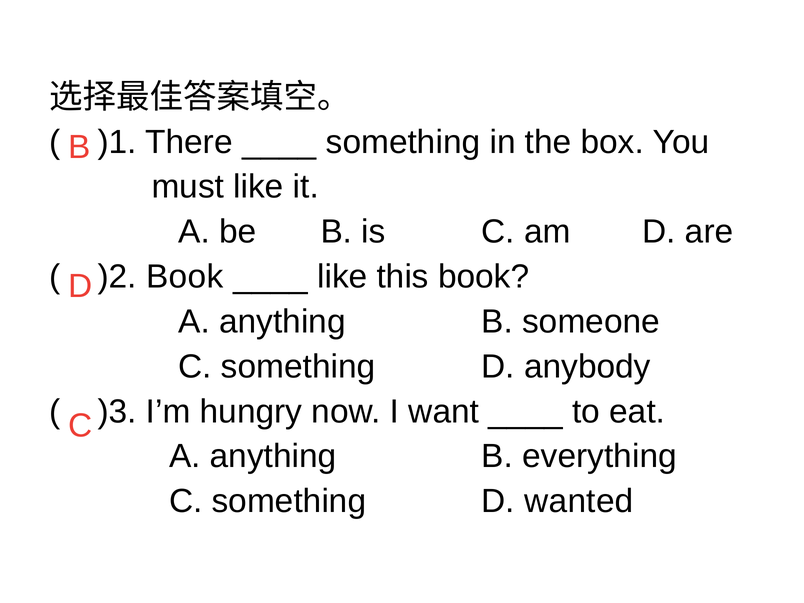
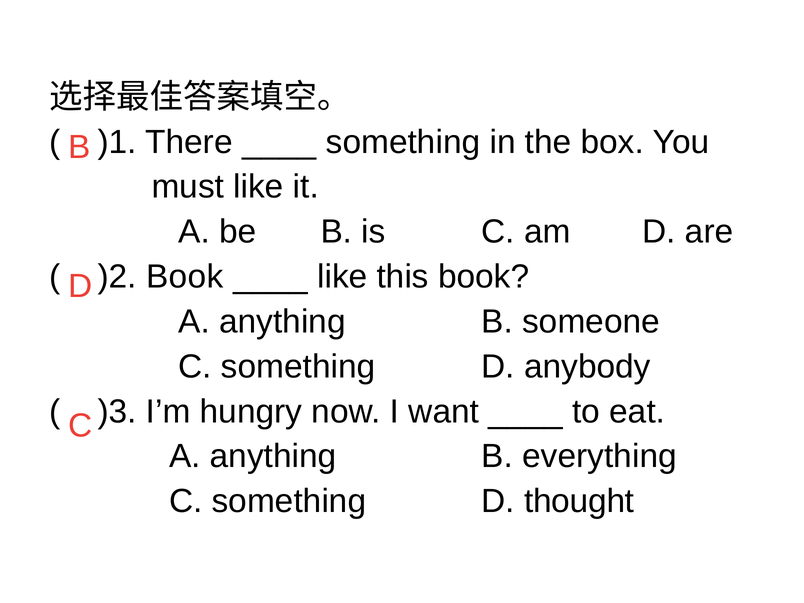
wanted: wanted -> thought (579, 501)
